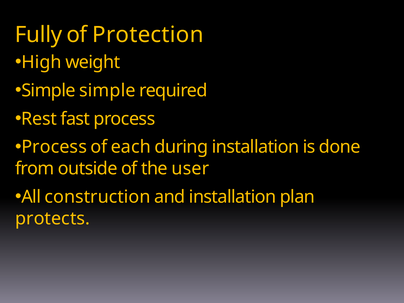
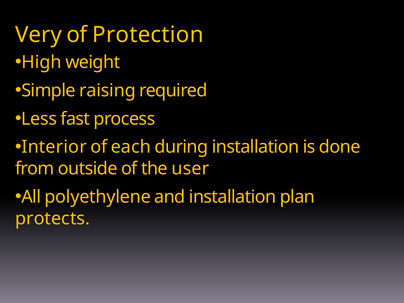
Fully: Fully -> Very (38, 35)
Simple simple: simple -> raising (108, 90)
Rest: Rest -> Less (39, 119)
Process: Process -> Interior (54, 147)
construction: construction -> polyethylene (98, 197)
